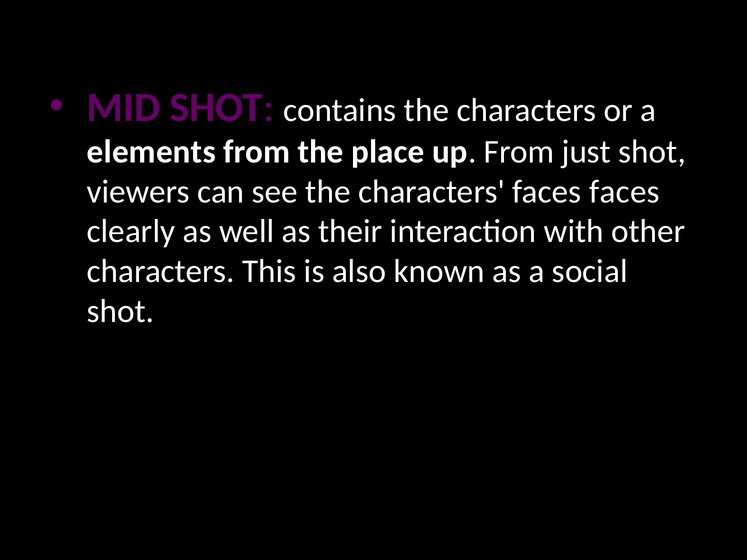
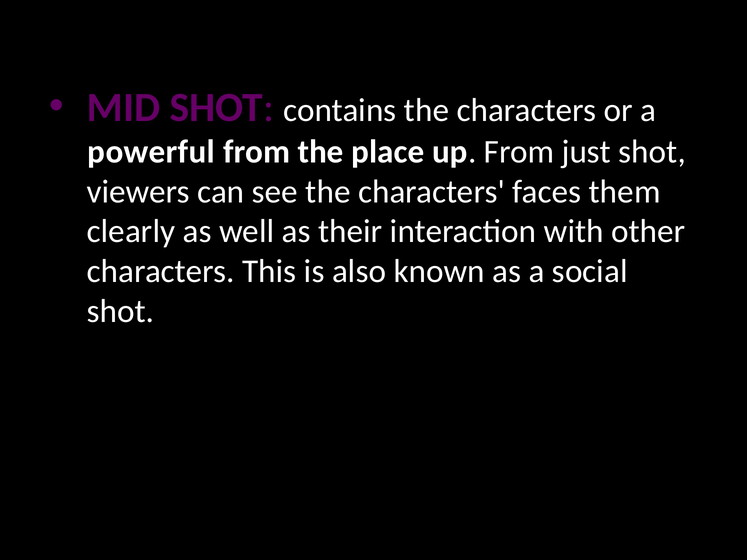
elements: elements -> powerful (151, 152)
faces faces: faces -> them (625, 192)
